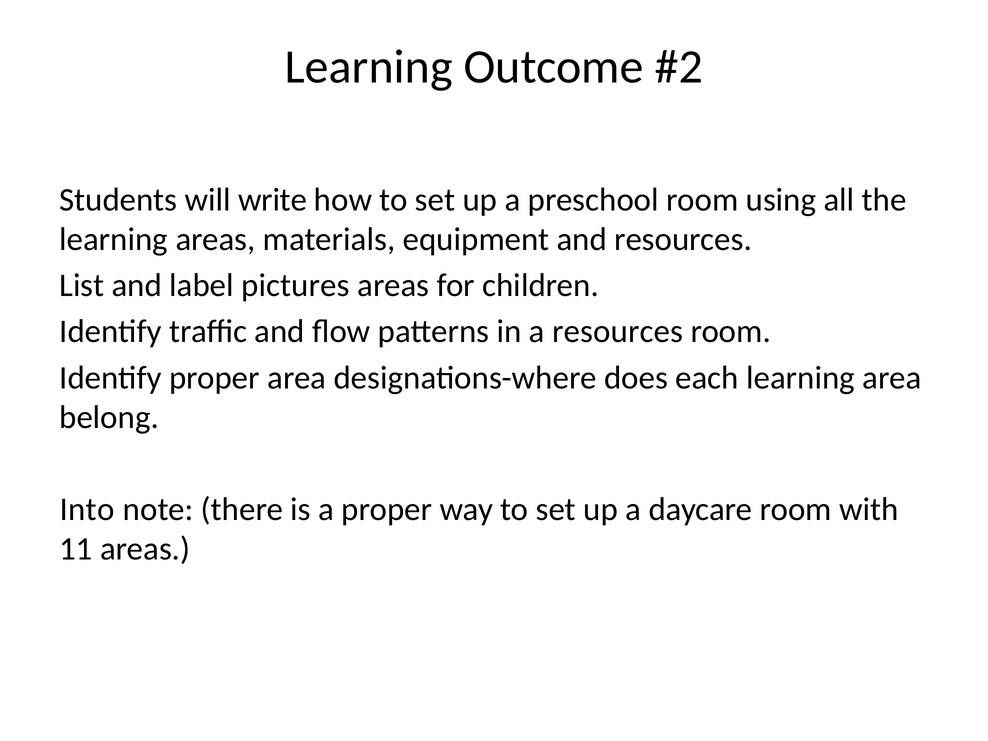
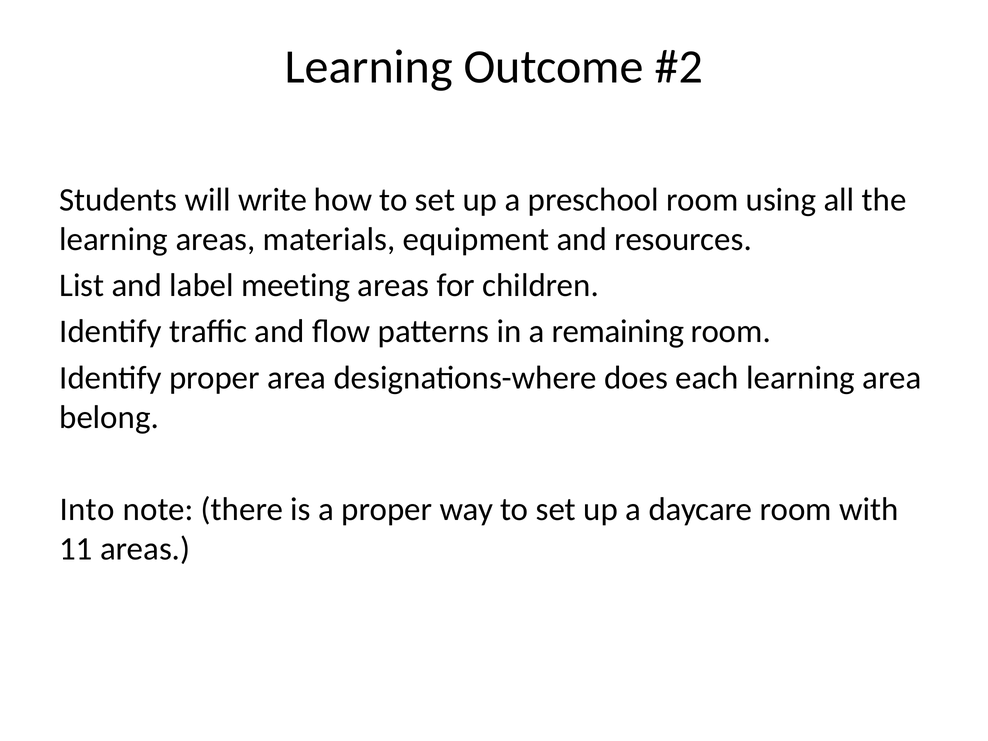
pictures: pictures -> meeting (296, 286)
a resources: resources -> remaining (618, 332)
